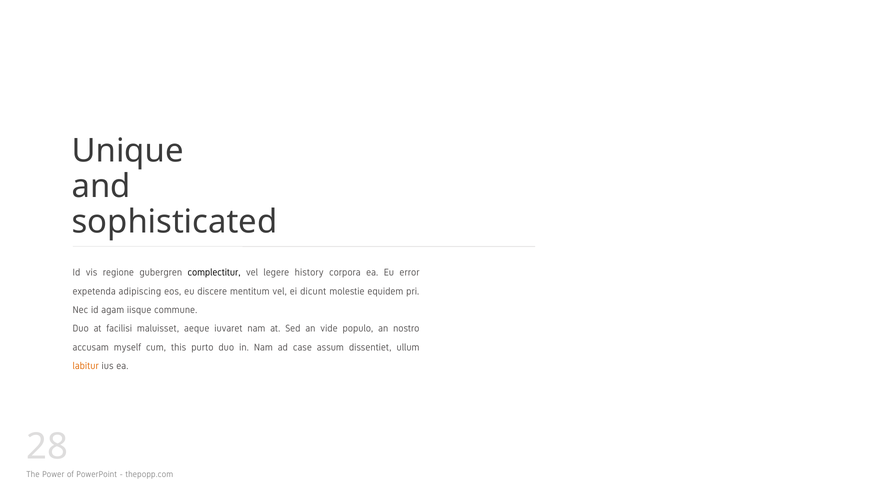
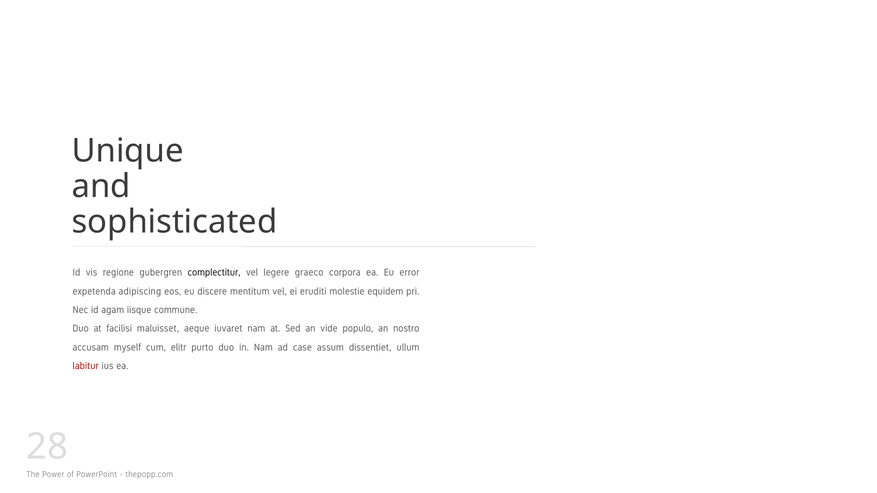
history: history -> graeco (309, 273)
dicunt: dicunt -> eruditi (313, 292)
this: this -> elitr (179, 348)
labitur colour: orange -> red (86, 366)
